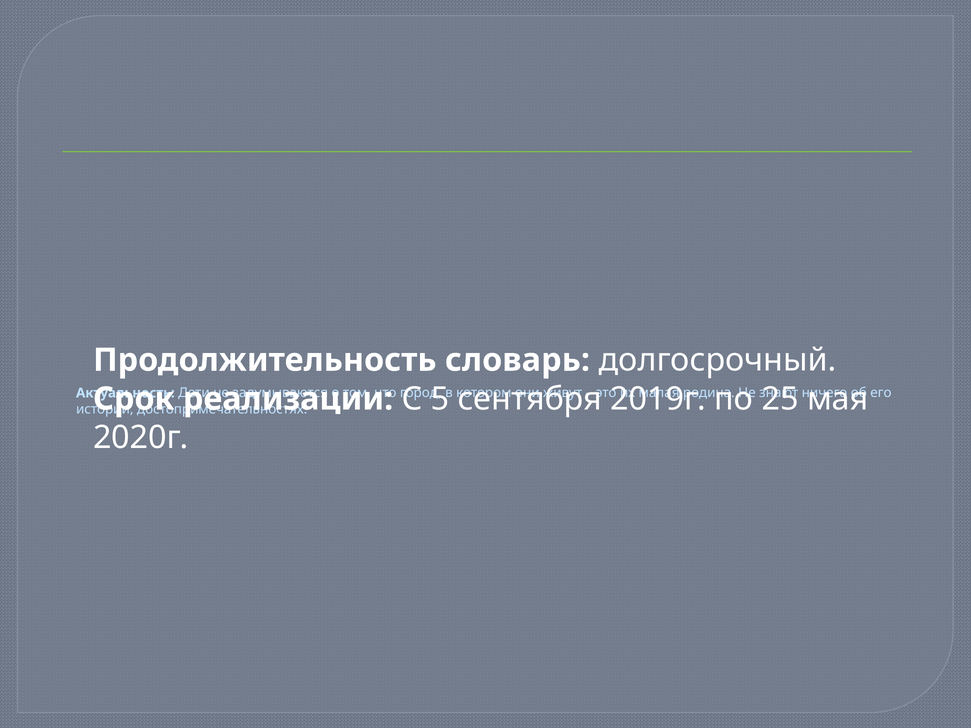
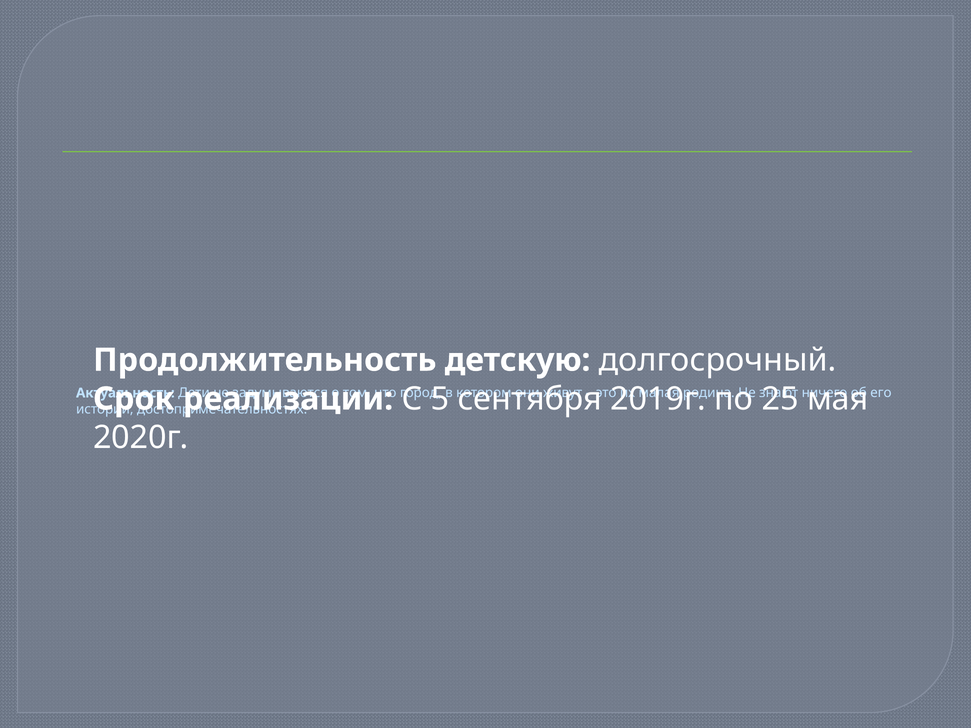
словарь: словарь -> детскую (518, 360)
